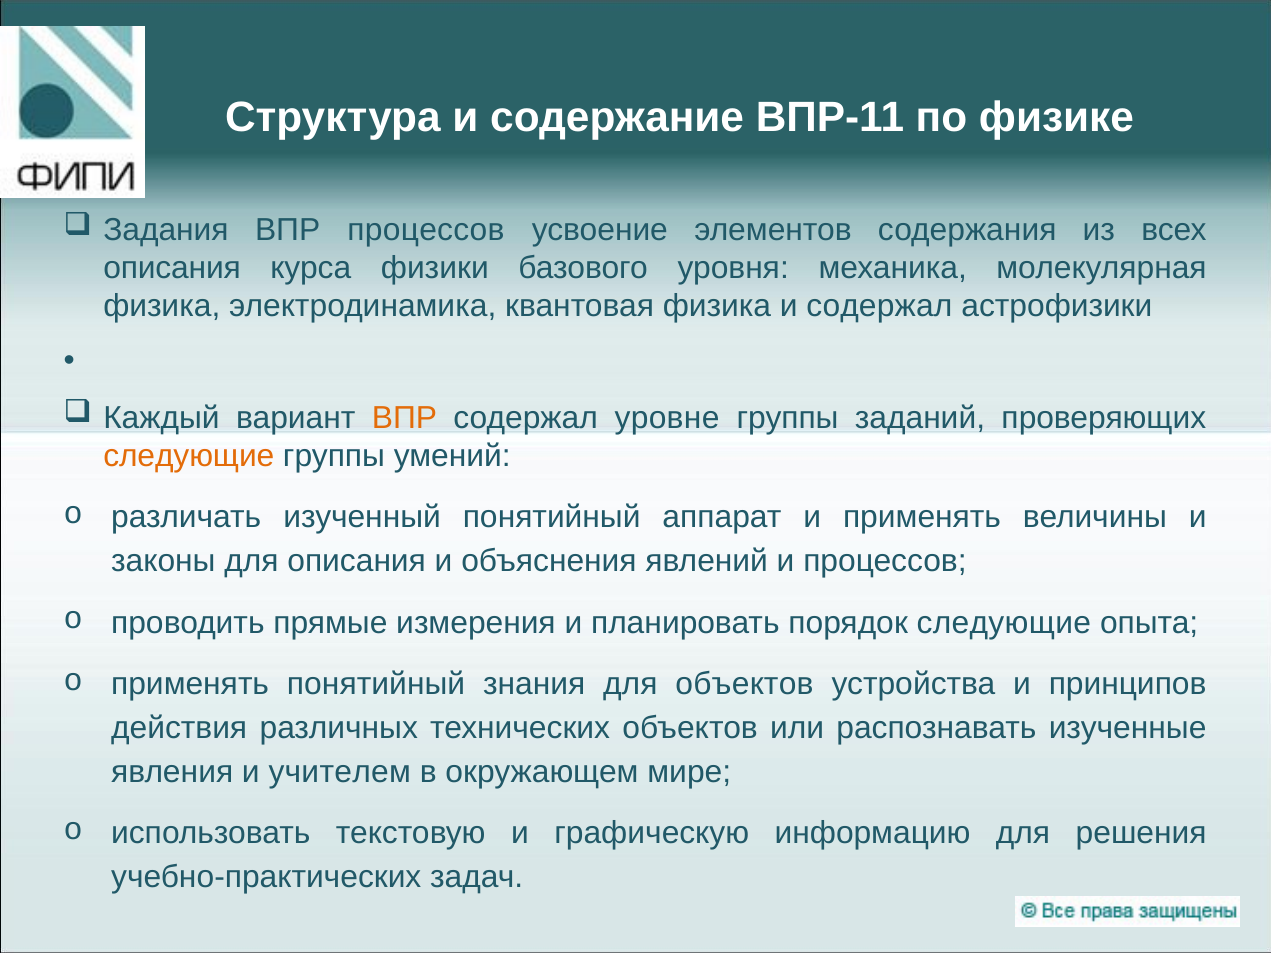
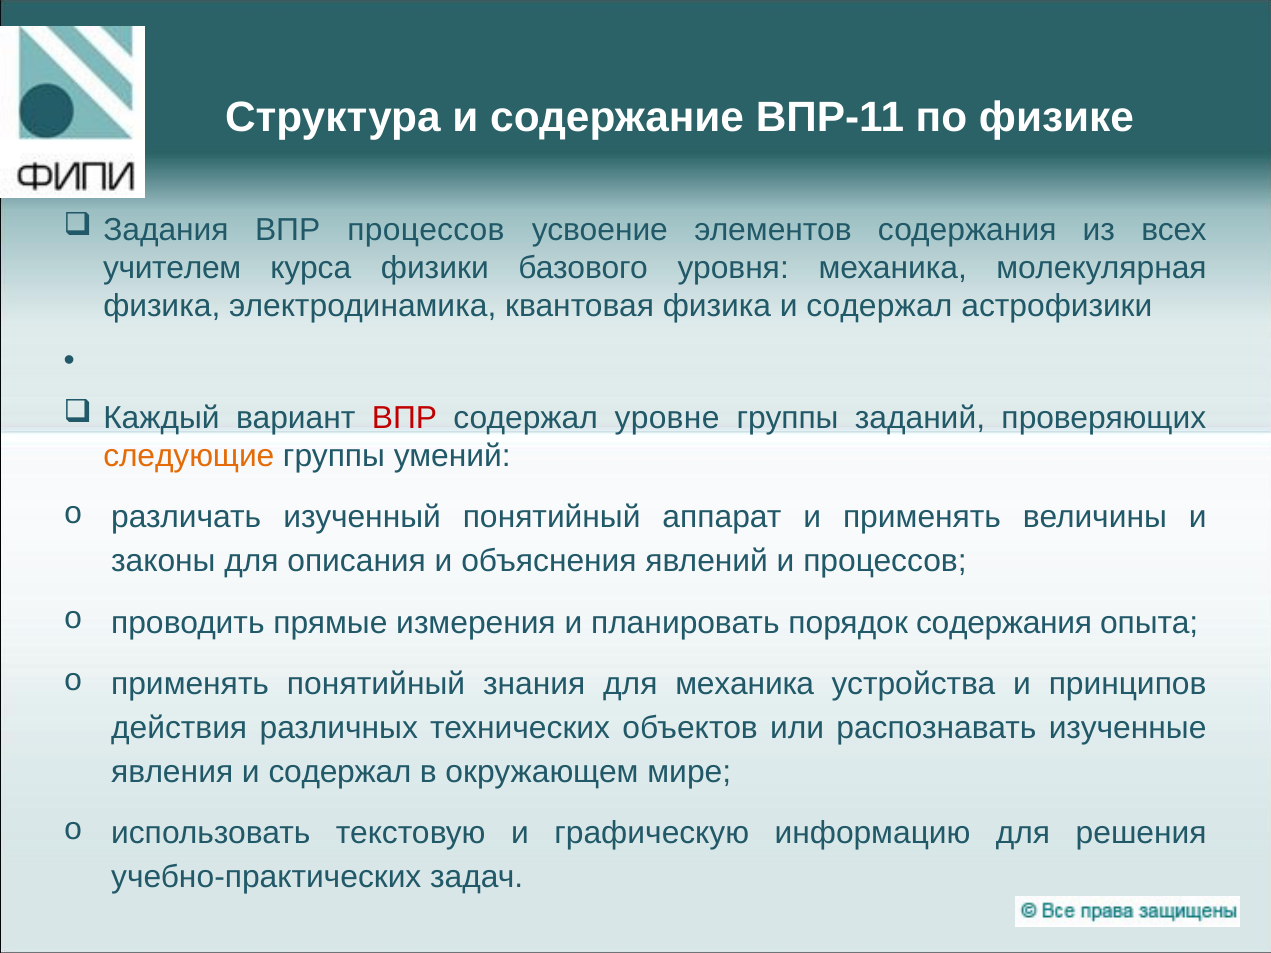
описания: описания -> учителем (172, 268)
ВПР colour: orange -> red (404, 418)
порядок следующие: следующие -> содержания (1004, 623)
для объектов: объектов -> механика (745, 684)
явления и учителем: учителем -> содержал (340, 772)
